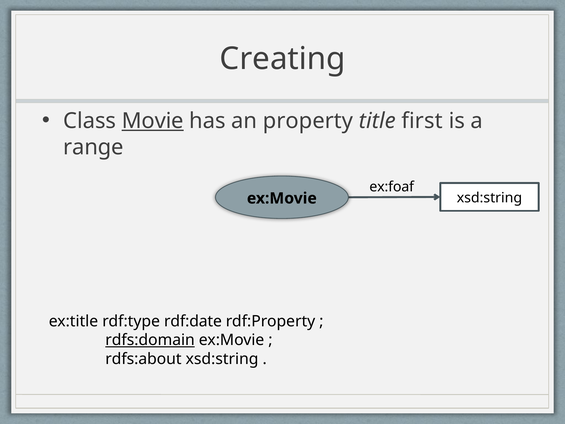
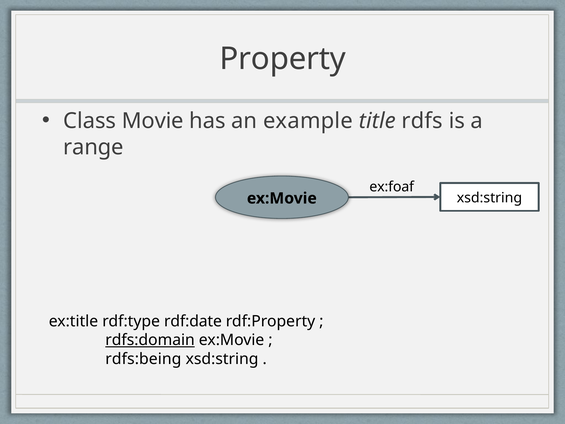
Creating: Creating -> Property (283, 59)
Movie underline: present -> none (153, 121)
property: property -> example (308, 121)
first: first -> rdfs (422, 121)
rdfs:about: rdfs:about -> rdfs:being (143, 359)
